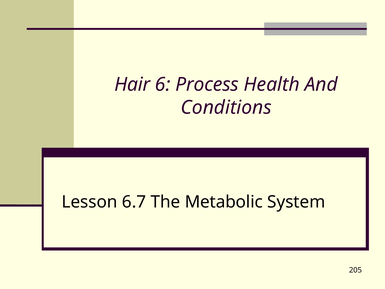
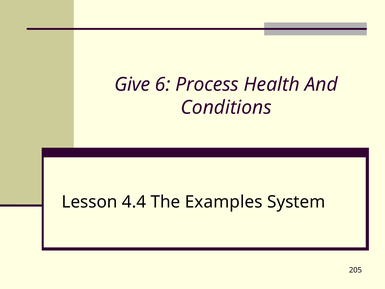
Hair: Hair -> Give (132, 84)
6.7: 6.7 -> 4.4 (134, 202)
Metabolic: Metabolic -> Examples (224, 202)
